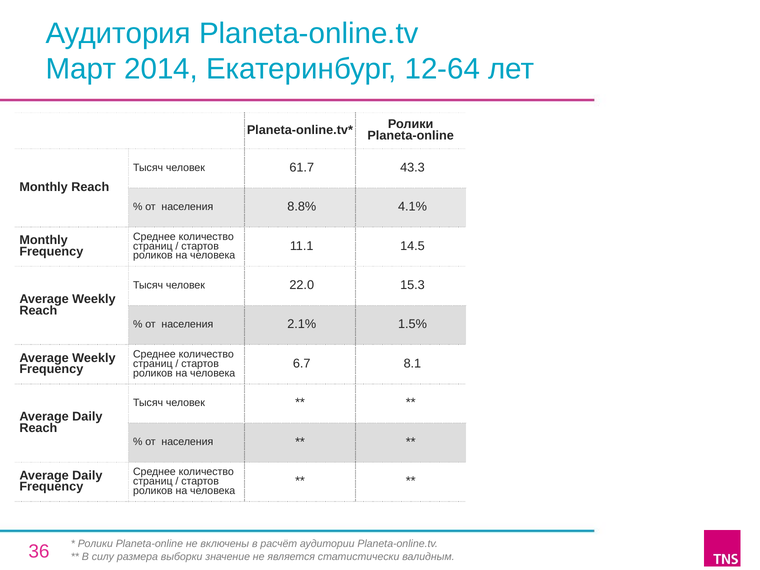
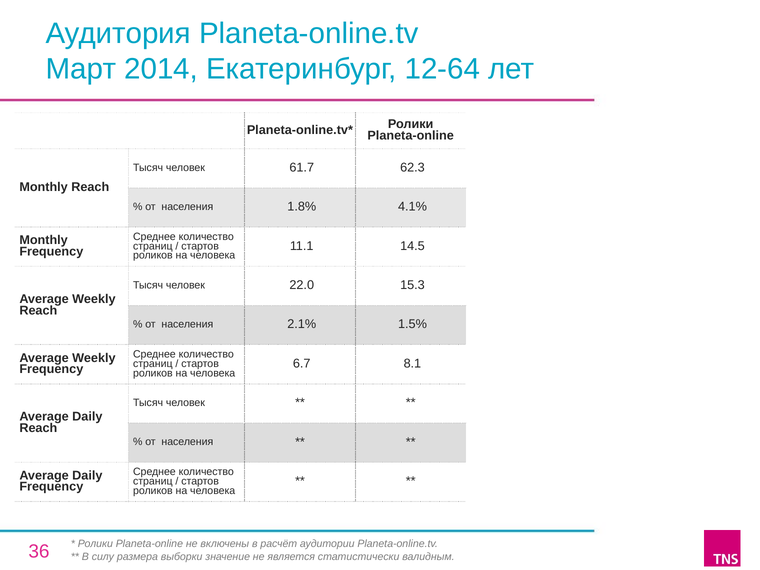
43.3: 43.3 -> 62.3 (412, 168)
8.8%: 8.8% -> 1.8% (302, 207)
